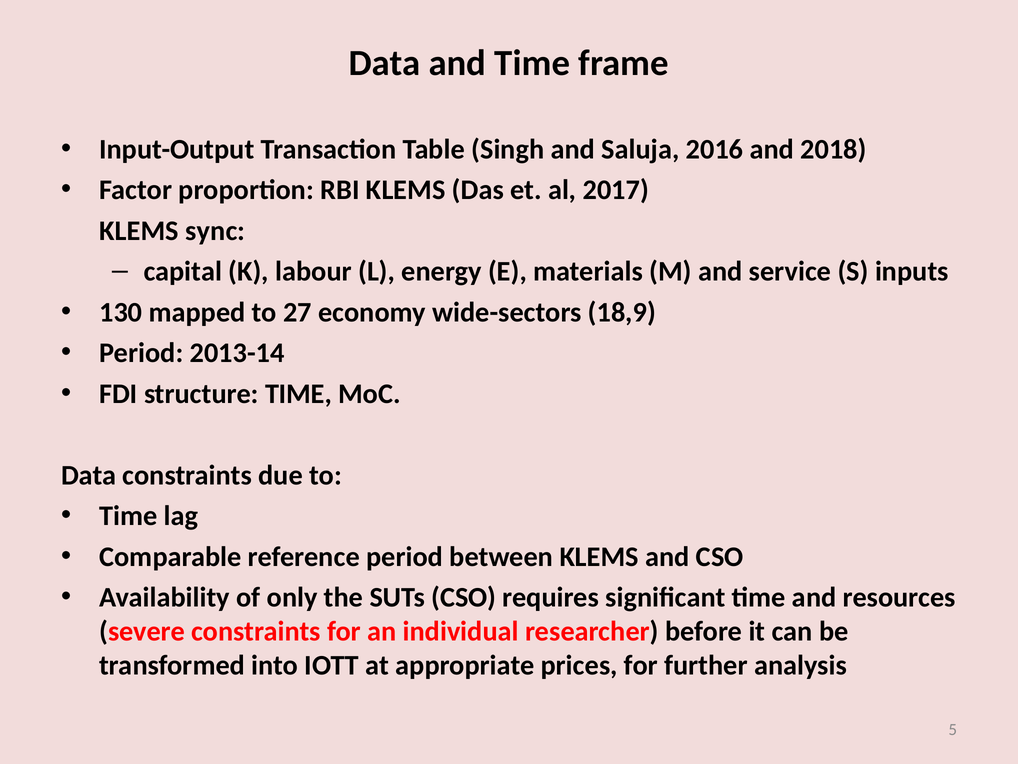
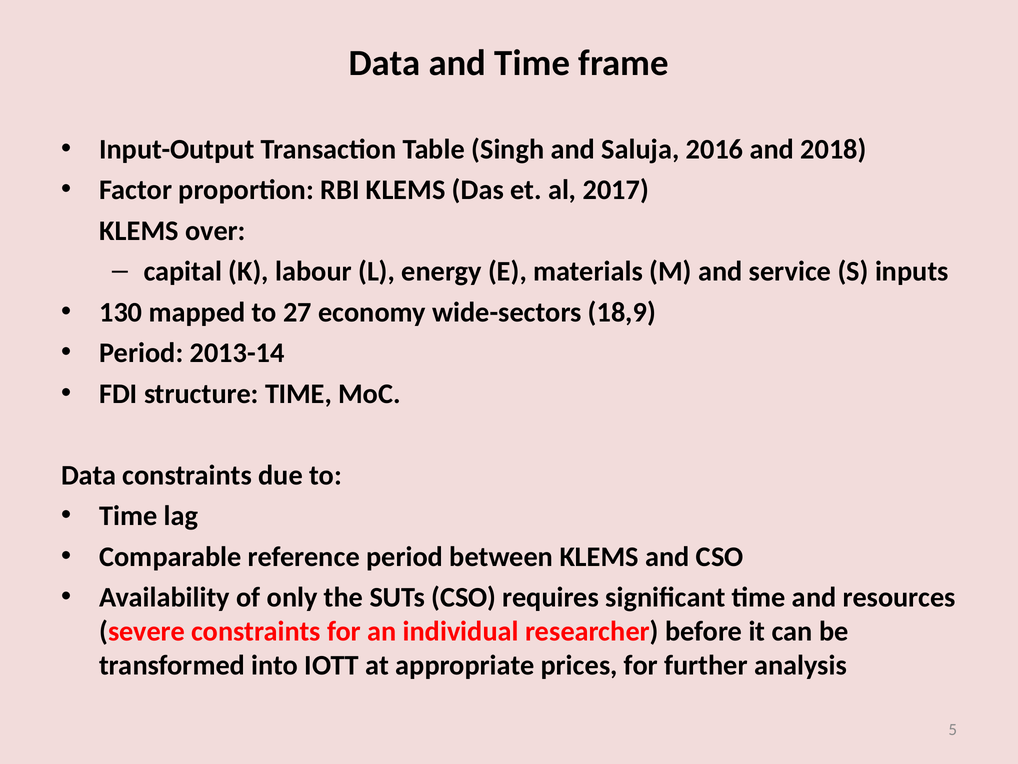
sync: sync -> over (215, 231)
